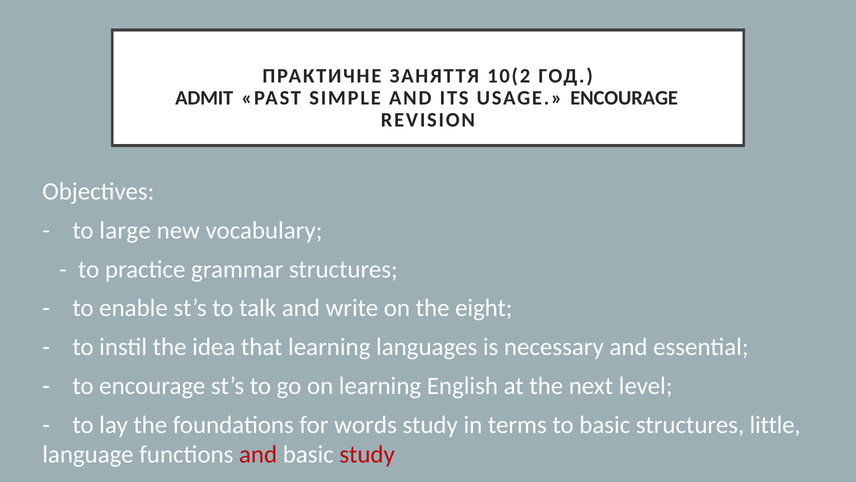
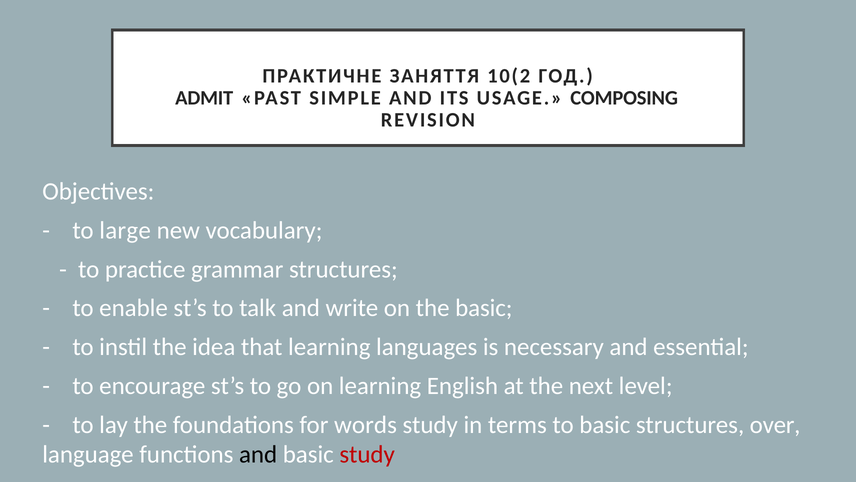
USAGE ENCOURAGE: ENCOURAGE -> COMPOSING (624, 98)
the eight: eight -> basic (484, 308)
little: little -> over (775, 424)
and colour: red -> black (258, 454)
